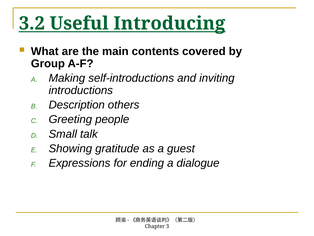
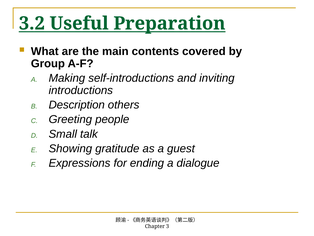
Introducing: Introducing -> Preparation (169, 23)
